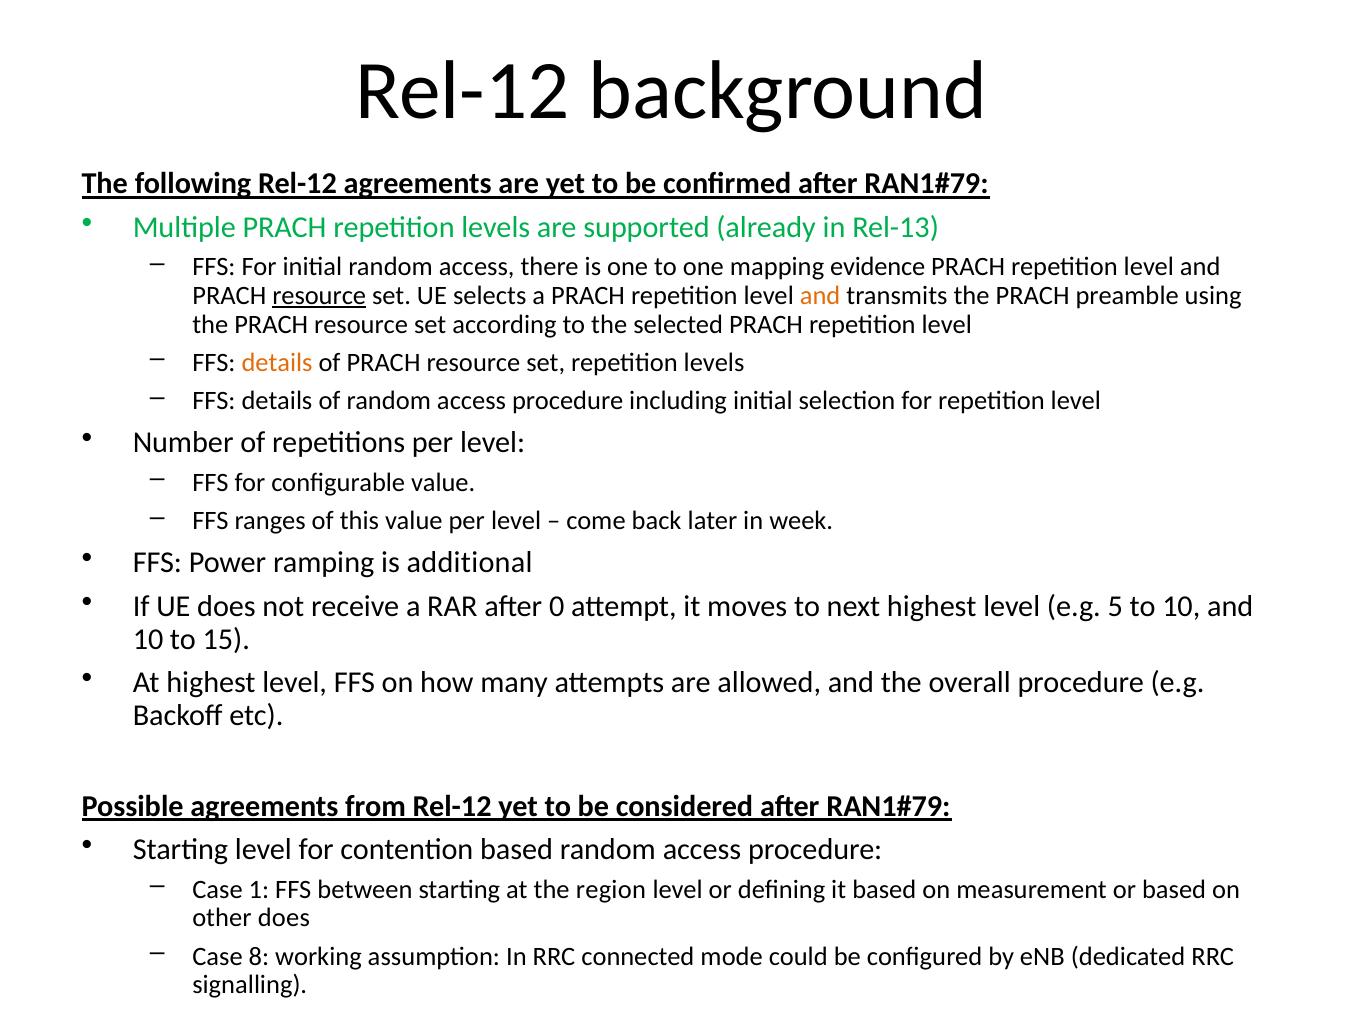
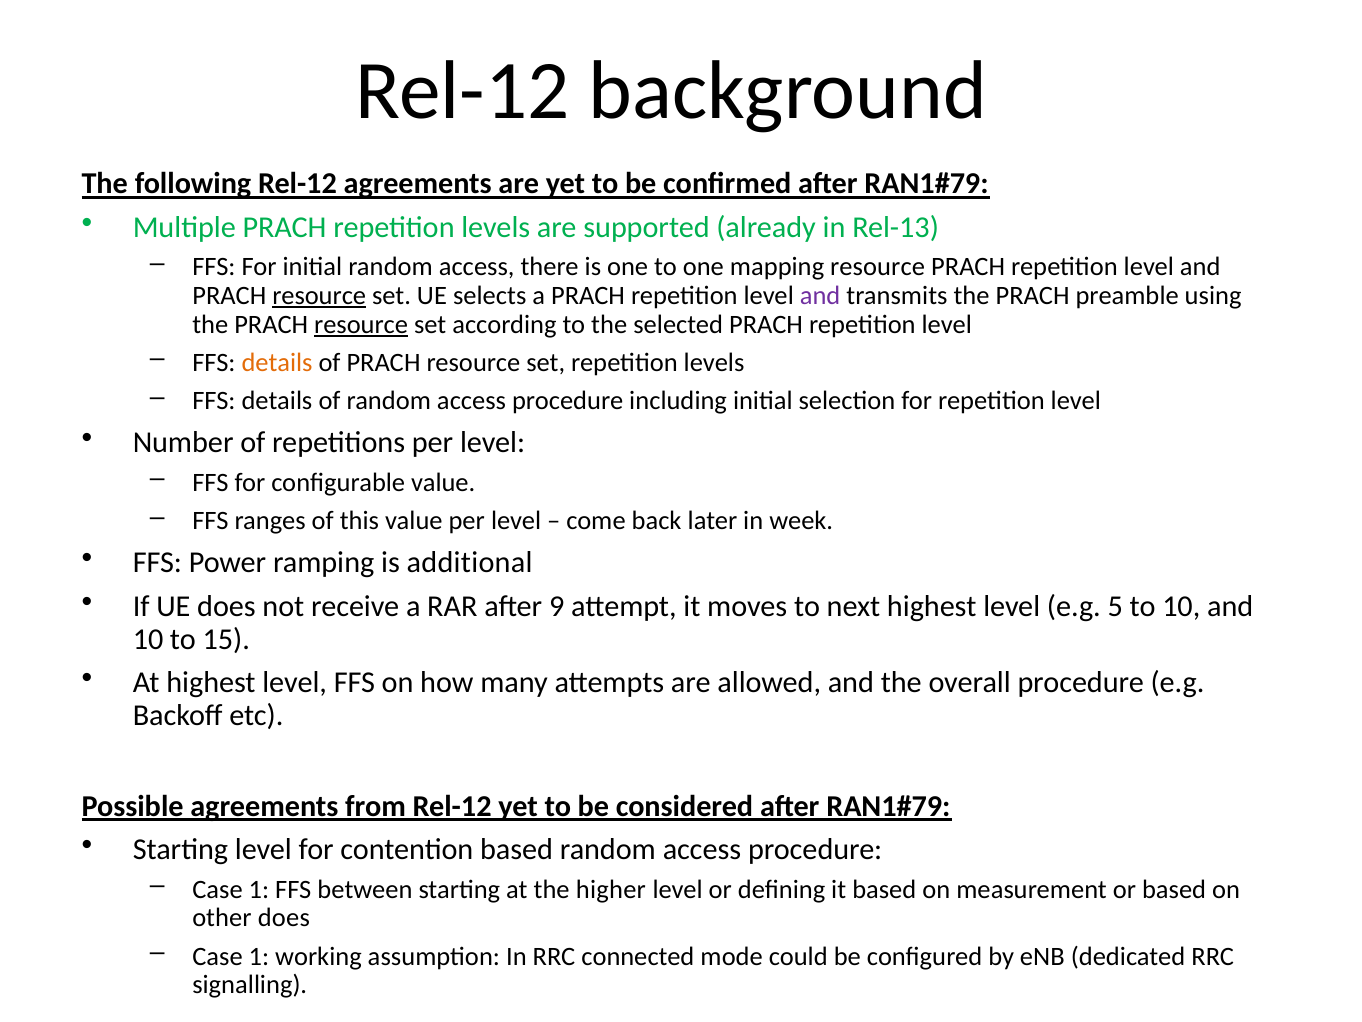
mapping evidence: evidence -> resource (878, 267)
and colour: orange -> purple (820, 296)
resource underline: none -> present (361, 324)
0: 0 -> 9 (557, 606)
region: region -> higher (611, 889)
8: 8 -> 1 (259, 956)
